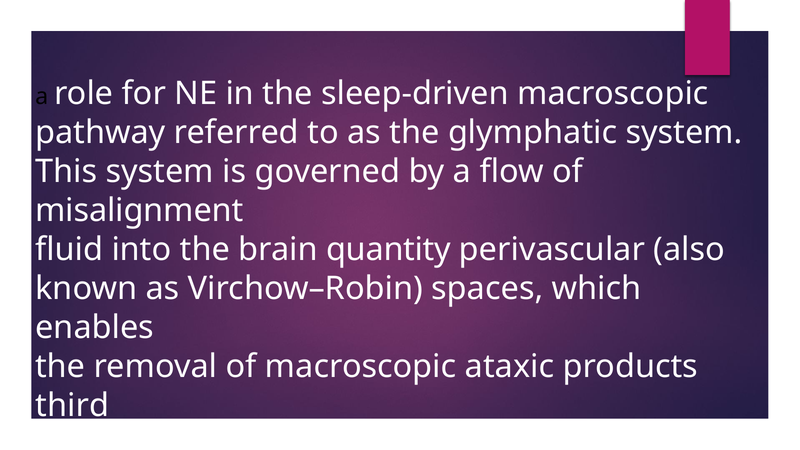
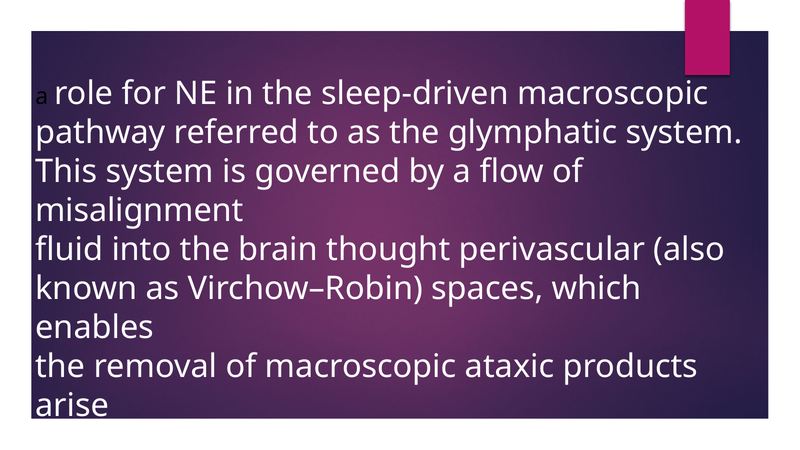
quantity: quantity -> thought (388, 249)
third: third -> arise (72, 405)
